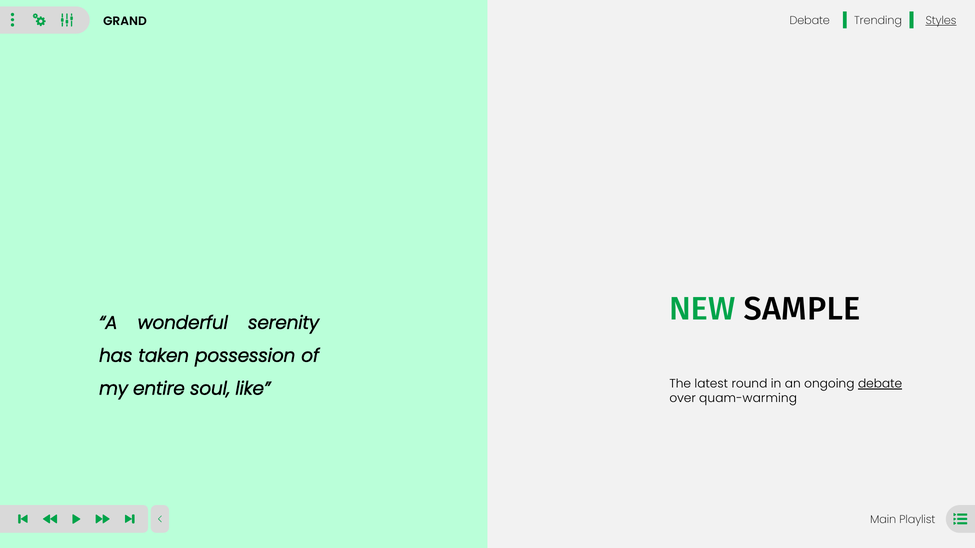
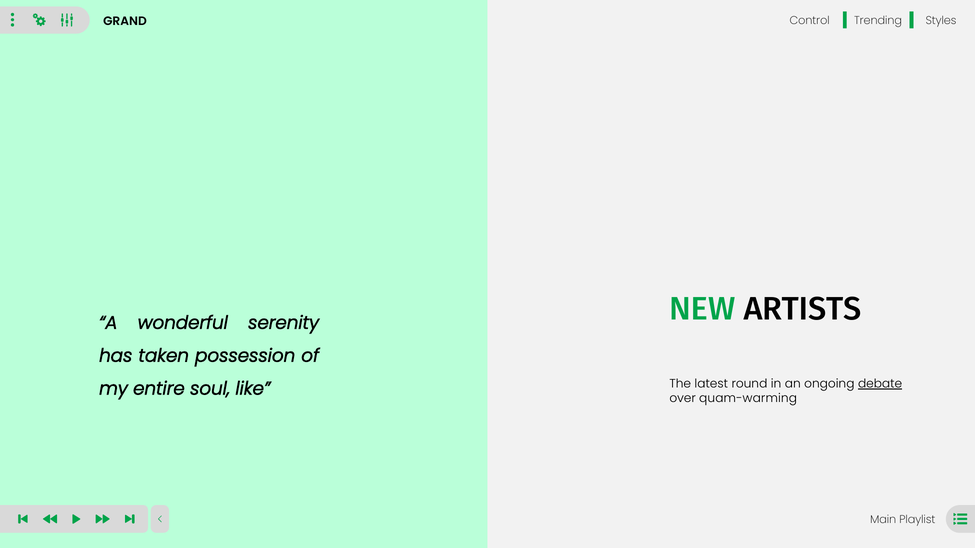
Debate: Debate -> Control (810, 20)
Styles underline: present -> none (941, 20)
SAMPLE: SAMPLE -> ARTISTS (802, 309)
